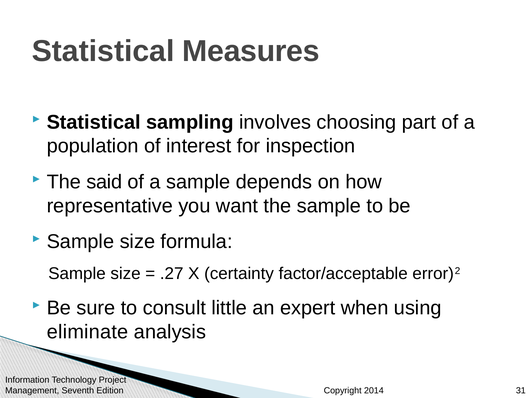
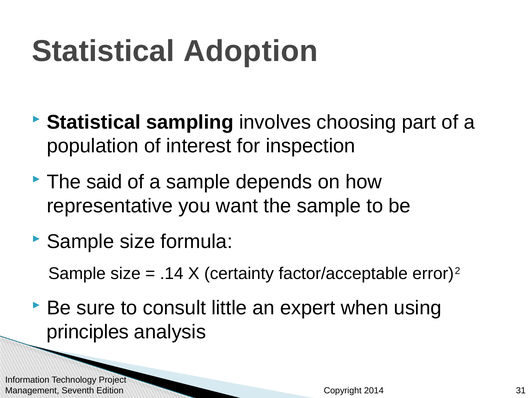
Measures: Measures -> Adoption (251, 51)
.27: .27 -> .14 (172, 274)
eliminate: eliminate -> principles (88, 332)
